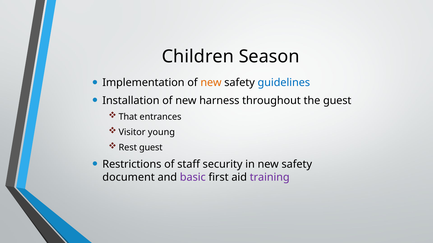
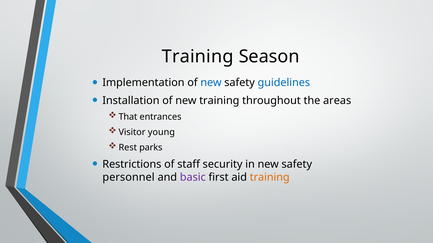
Children: Children -> Training (198, 57)
new colour: orange -> blue (211, 83)
new harness: harness -> training (219, 101)
the guest: guest -> areas (337, 101)
Rest guest: guest -> parks (151, 148)
document: document -> personnel (129, 178)
training colour: purple -> orange (270, 178)
